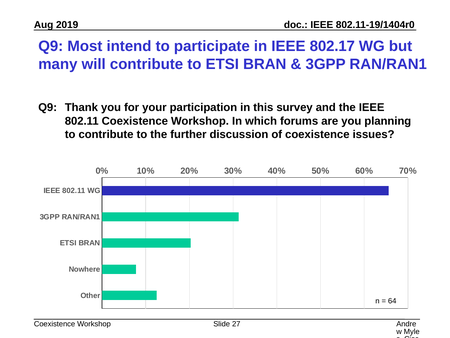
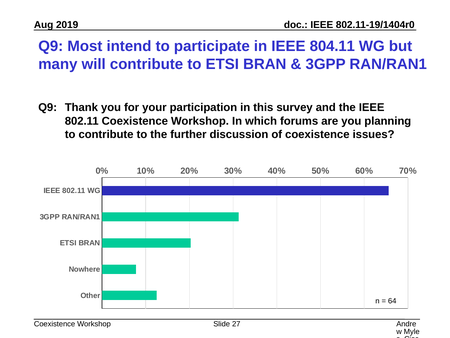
802.17: 802.17 -> 804.11 (332, 46)
